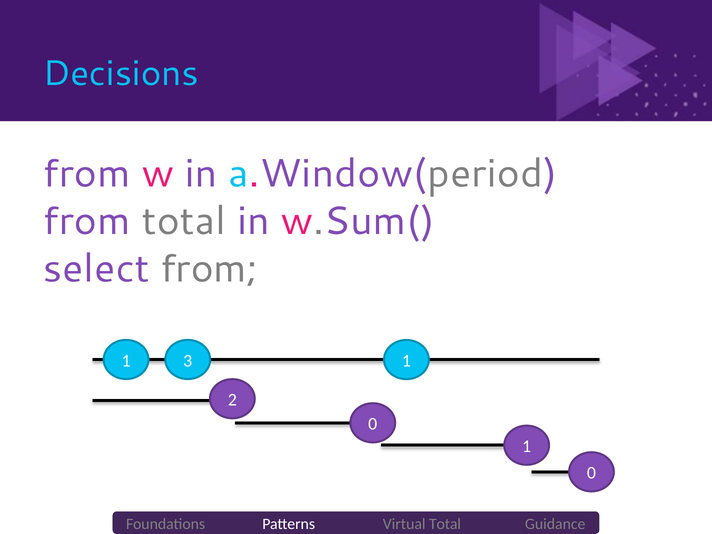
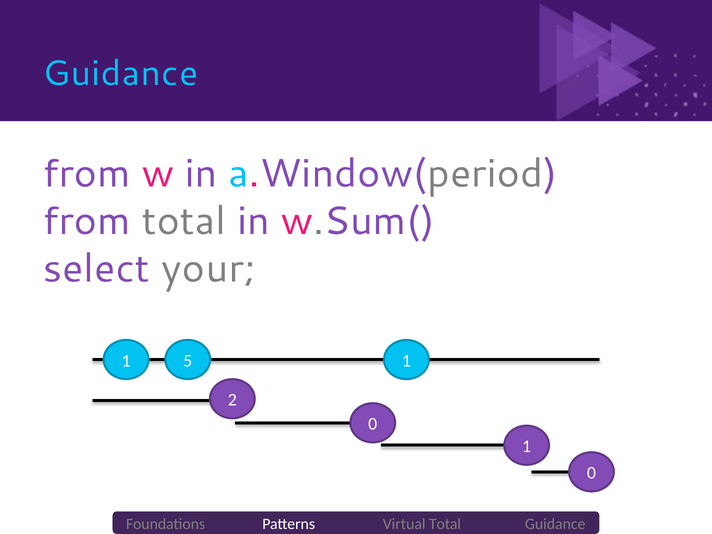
Decisions: Decisions -> Guidance (120, 74)
select from: from -> your (208, 269)
3: 3 -> 5 (188, 361)
